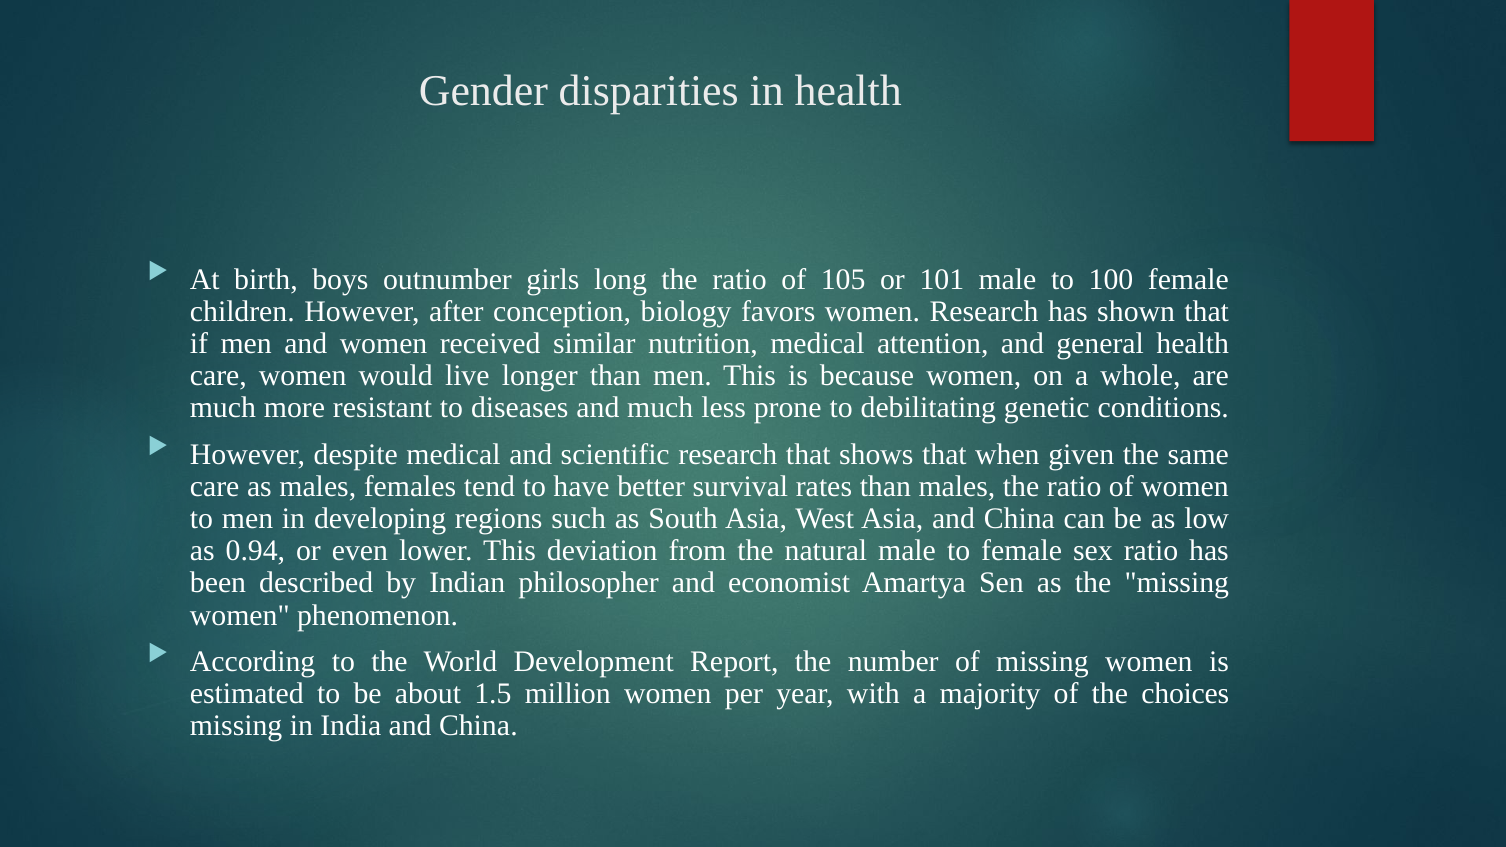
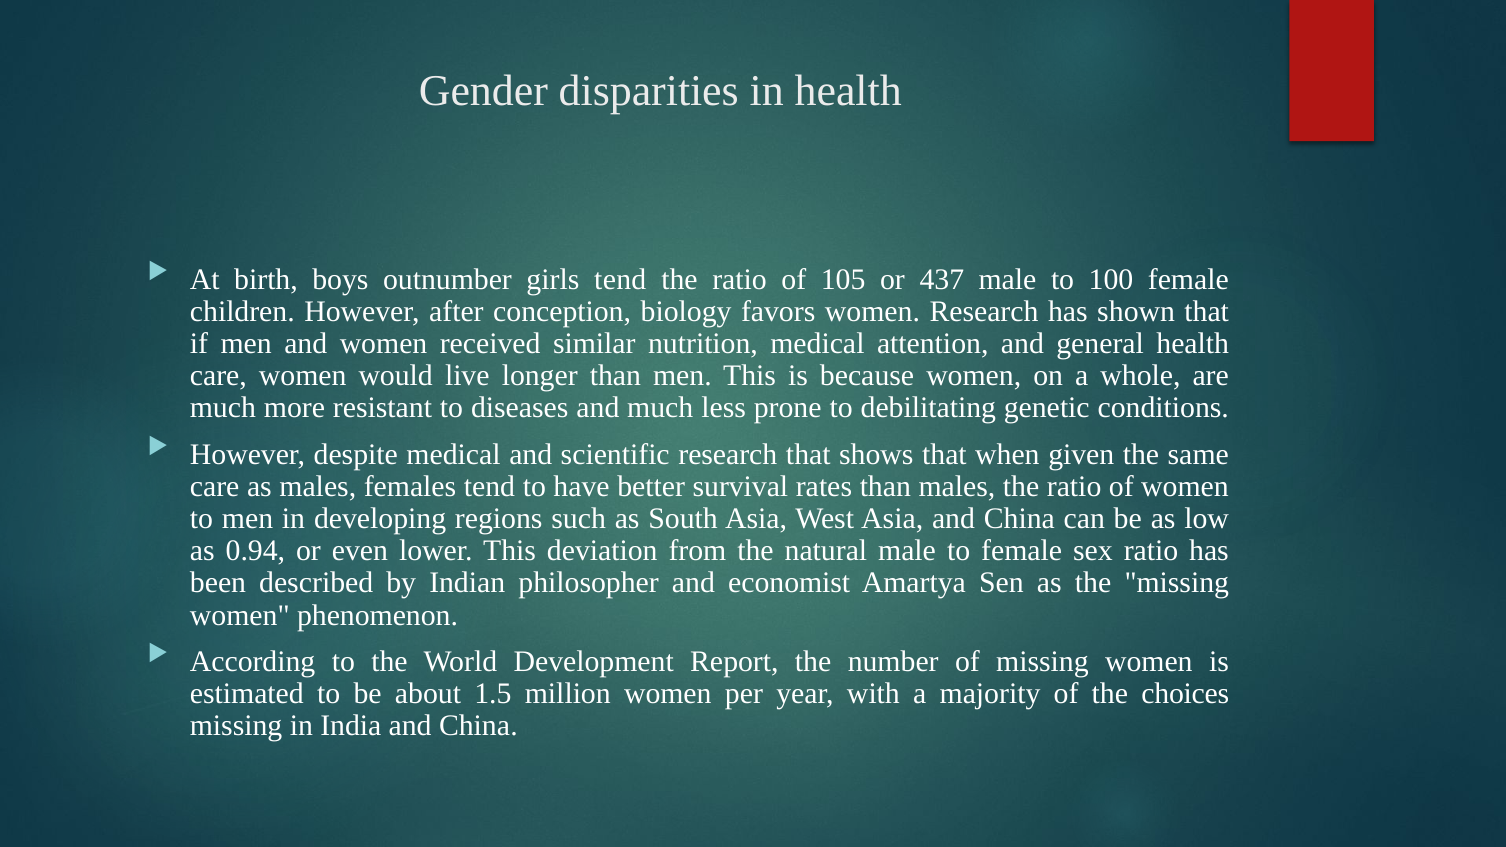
girls long: long -> tend (620, 279)
101: 101 -> 437 (942, 279)
